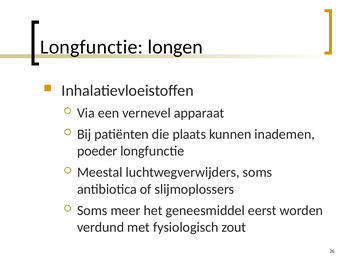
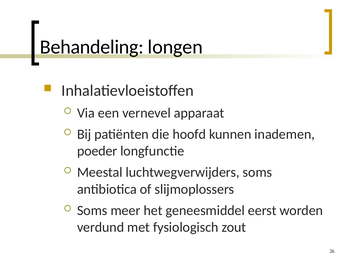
Longfunctie: Longfunctie -> Behandeling (92, 47)
plaats: plaats -> hoofd (189, 134)
